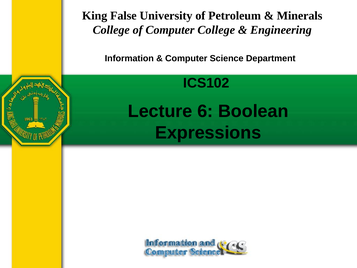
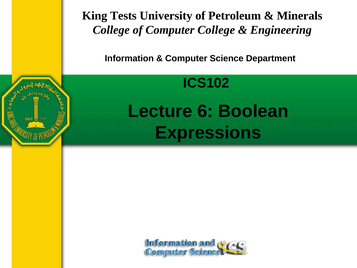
False: False -> Tests (123, 16)
